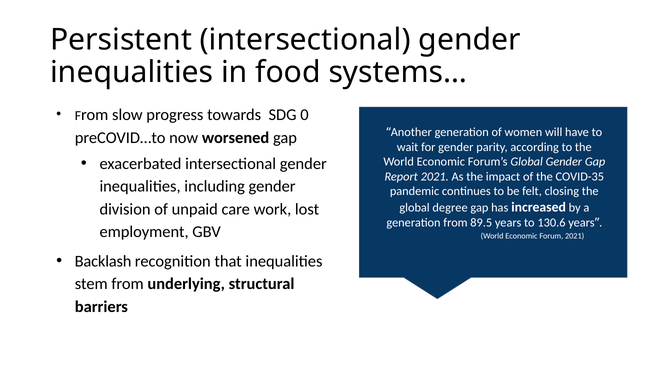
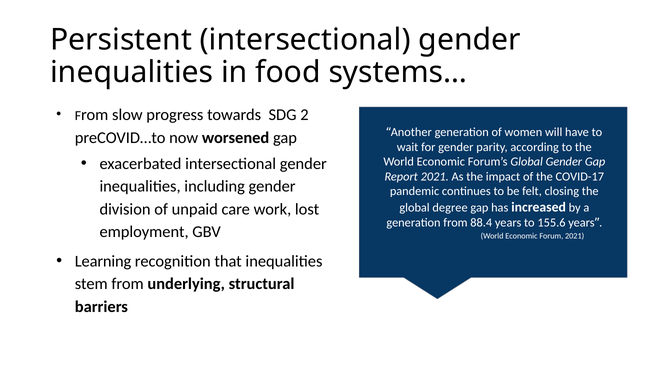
0: 0 -> 2 (304, 115)
COVID-35: COVID-35 -> COVID-17 (580, 177)
89.5: 89.5 -> 88.4 (481, 223)
130.6: 130.6 -> 155.6 (551, 223)
Backlash: Backlash -> Learning (103, 261)
